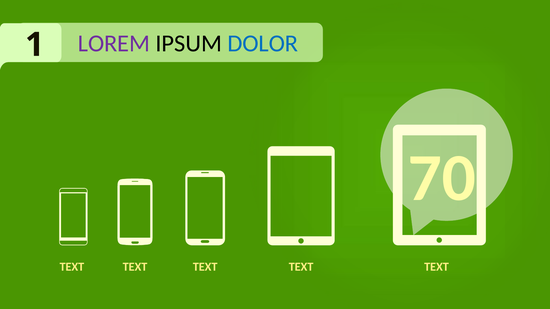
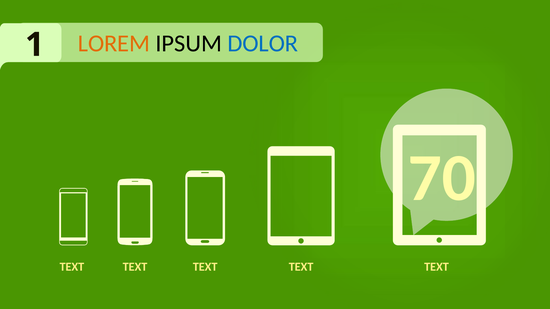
LOREM colour: purple -> orange (114, 43)
